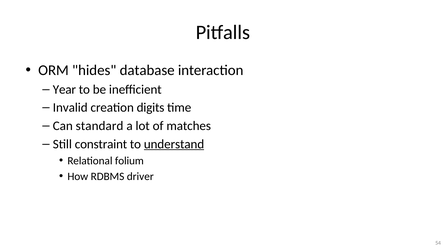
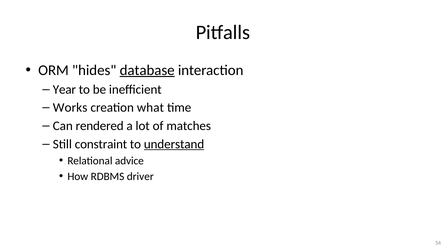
database underline: none -> present (147, 70)
Invalid: Invalid -> Works (70, 108)
digits: digits -> what (150, 108)
standard: standard -> rendered (100, 126)
folium: folium -> advice (129, 161)
